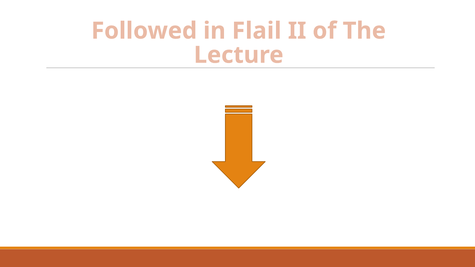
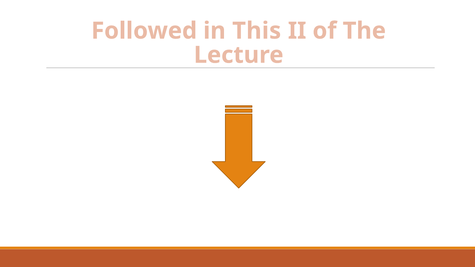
Flail: Flail -> This (257, 31)
